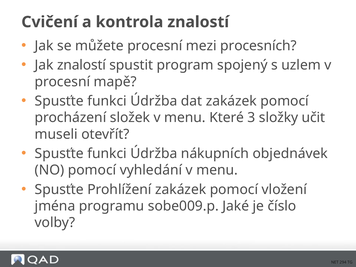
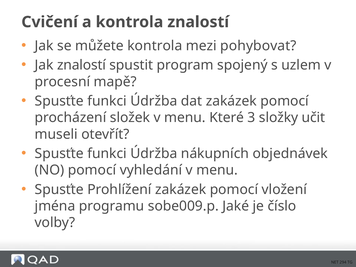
můžete procesní: procesní -> kontrola (155, 46)
procesních: procesních -> pohybovat (258, 46)
